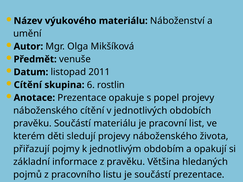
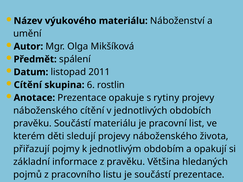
venuše: venuše -> spálení (75, 59)
popel: popel -> rytiny (166, 98)
